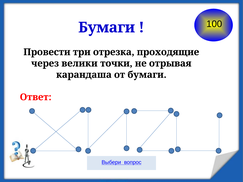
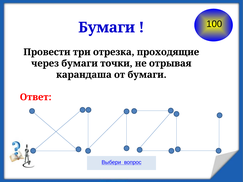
через велики: велики -> бумаги (80, 63)
